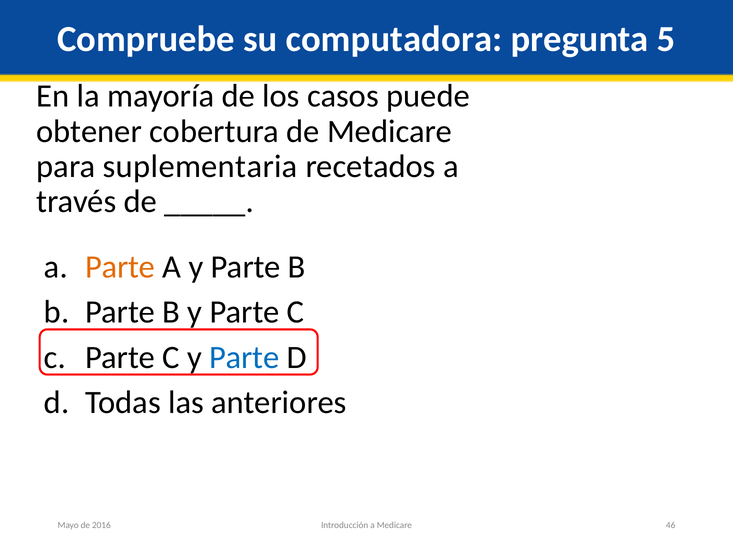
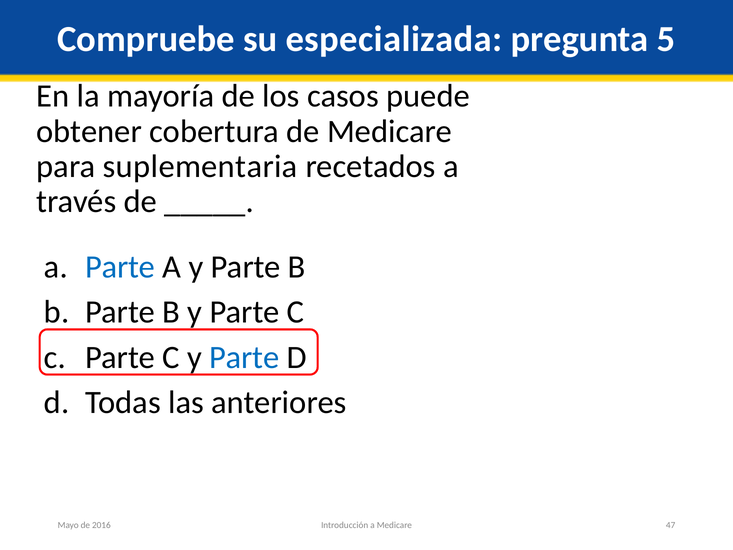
computadora: computadora -> especializada (394, 39)
Parte colour: orange -> blue (120, 267)
46: 46 -> 47 (671, 525)
